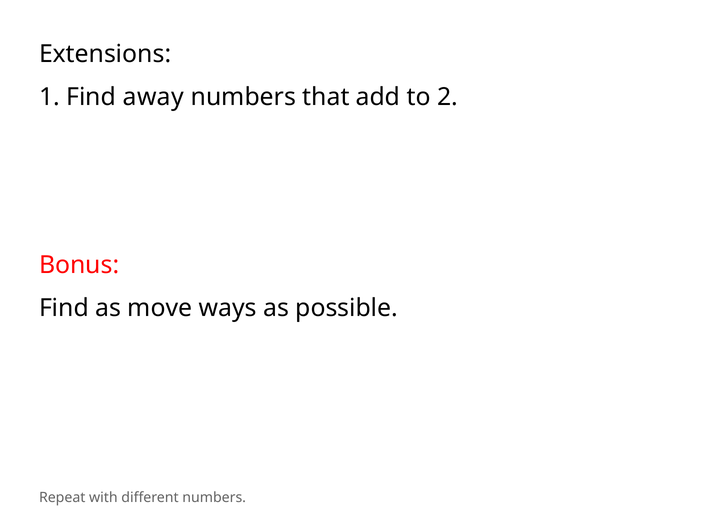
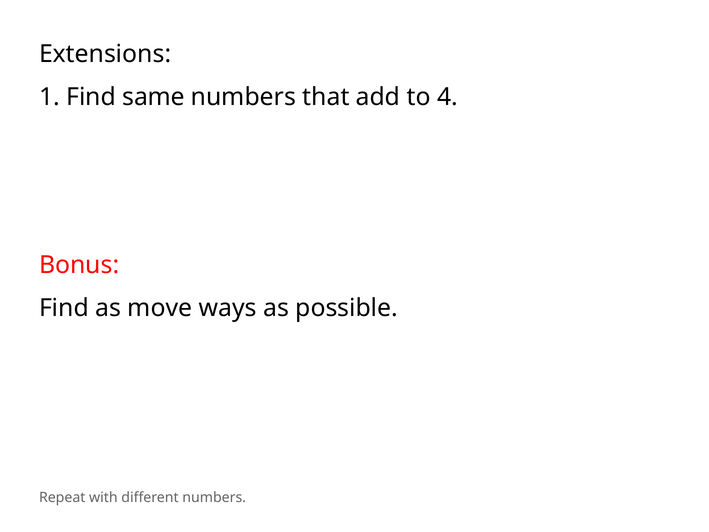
away: away -> same (154, 97)
2: 2 -> 4 (447, 97)
